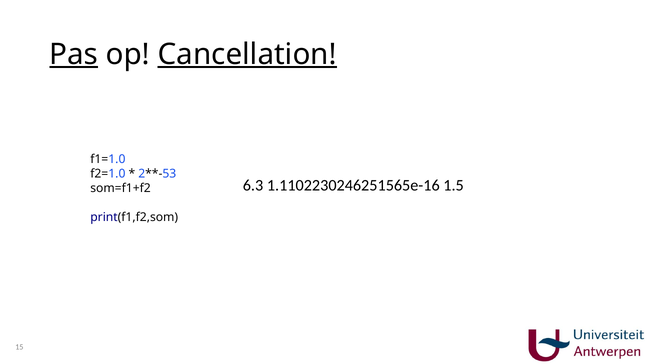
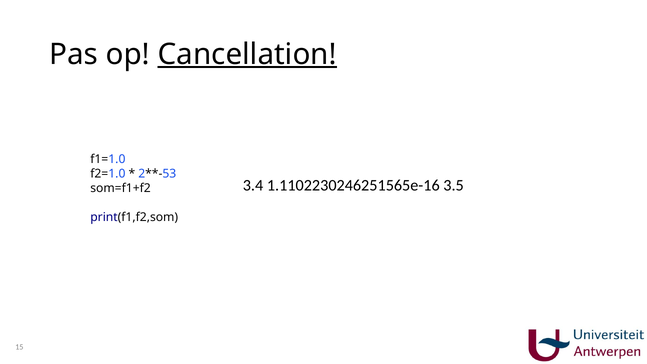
Pas underline: present -> none (74, 54)
6.3: 6.3 -> 3.4 (253, 185)
1.5: 1.5 -> 3.5 (454, 185)
